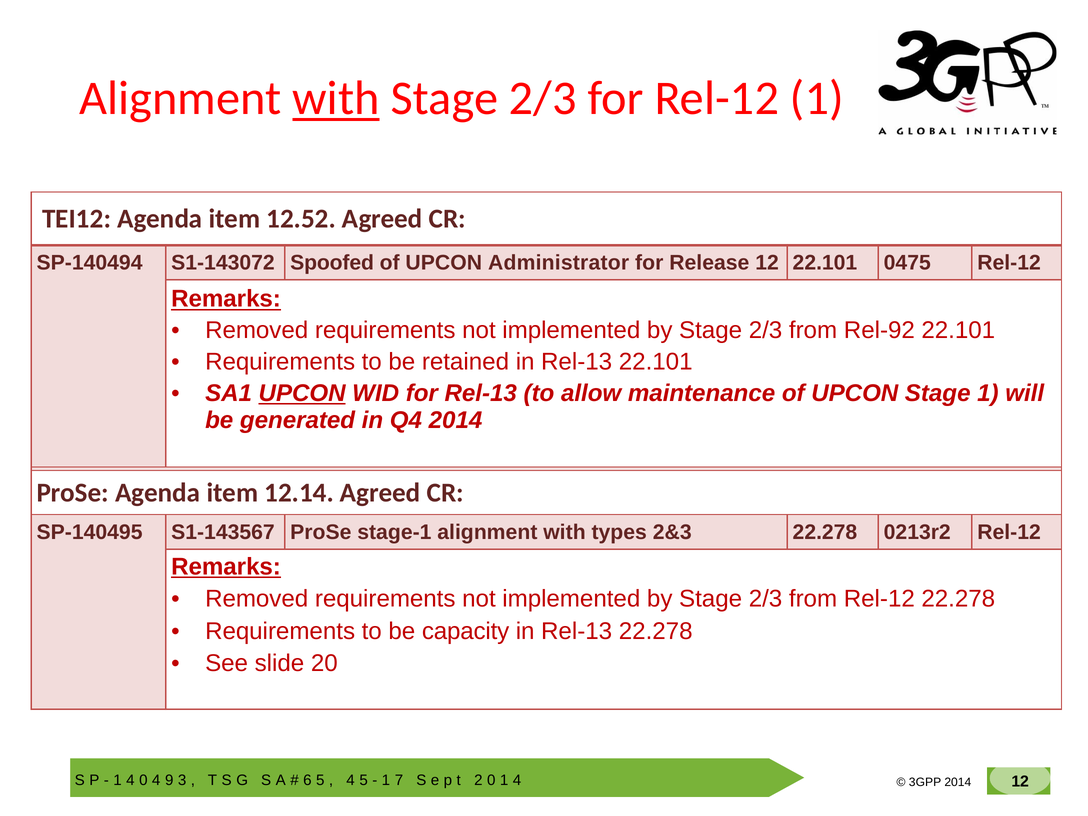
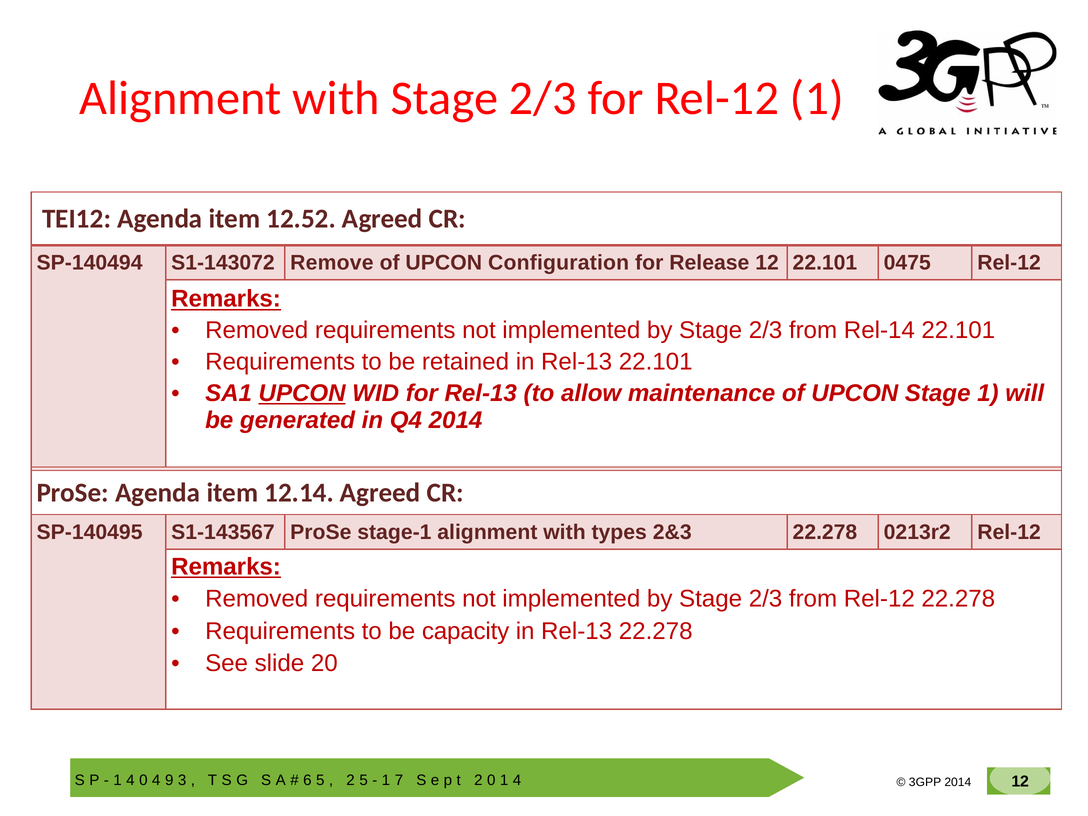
with underline: present -> none (336, 99)
Spoofed: Spoofed -> Remove (332, 263)
Administrator: Administrator -> Configuration (559, 263)
Rel-92: Rel-92 -> Rel-14 (879, 330)
4: 4 -> 2 (351, 780)
